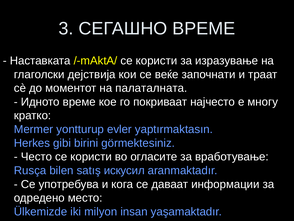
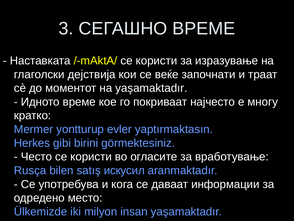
на палаталната: палаталната -> yaşamaktadır (151, 88)
